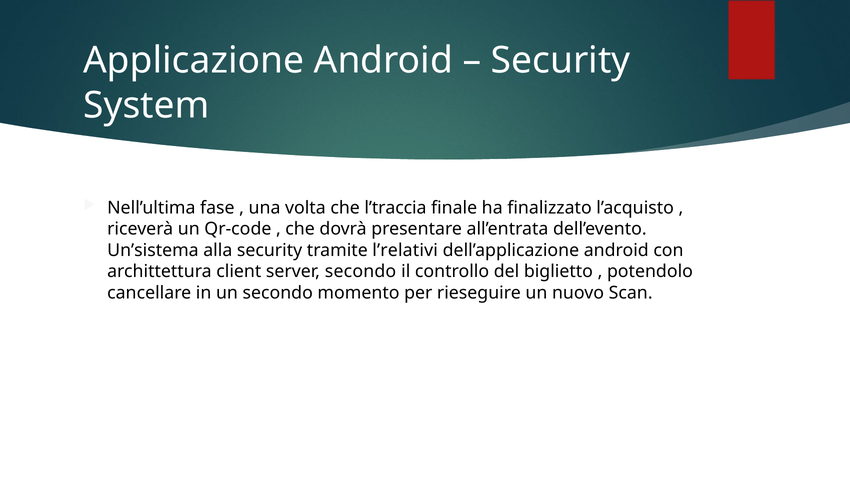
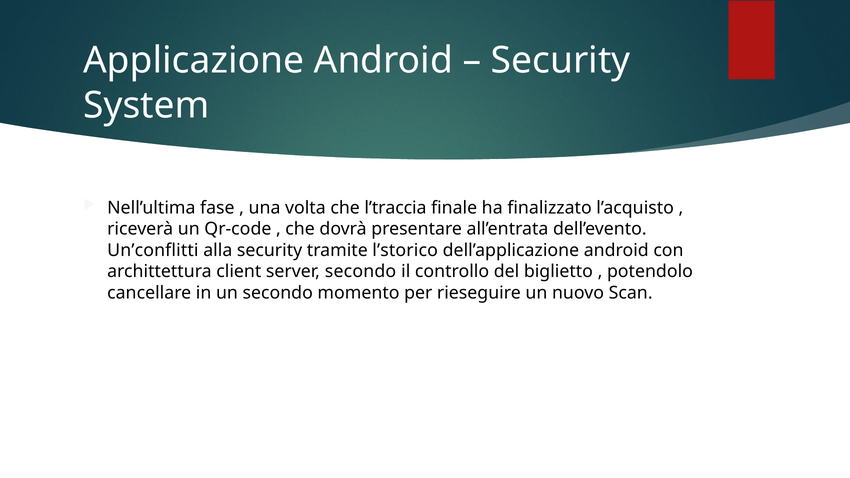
Un’sistema: Un’sistema -> Un’conflitti (153, 250)
l’relativi: l’relativi -> l’storico (405, 250)
